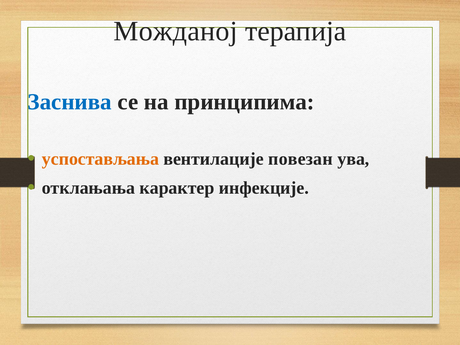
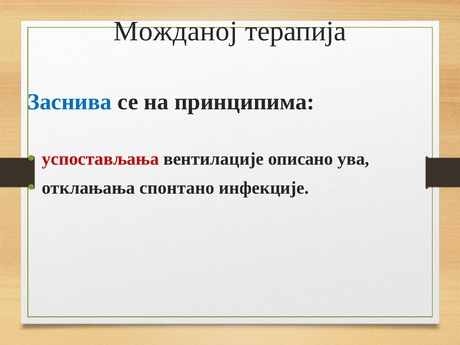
успостављања colour: orange -> red (101, 159)
повезан: повезан -> описано (301, 159)
карактер: карактер -> спонтано (177, 188)
